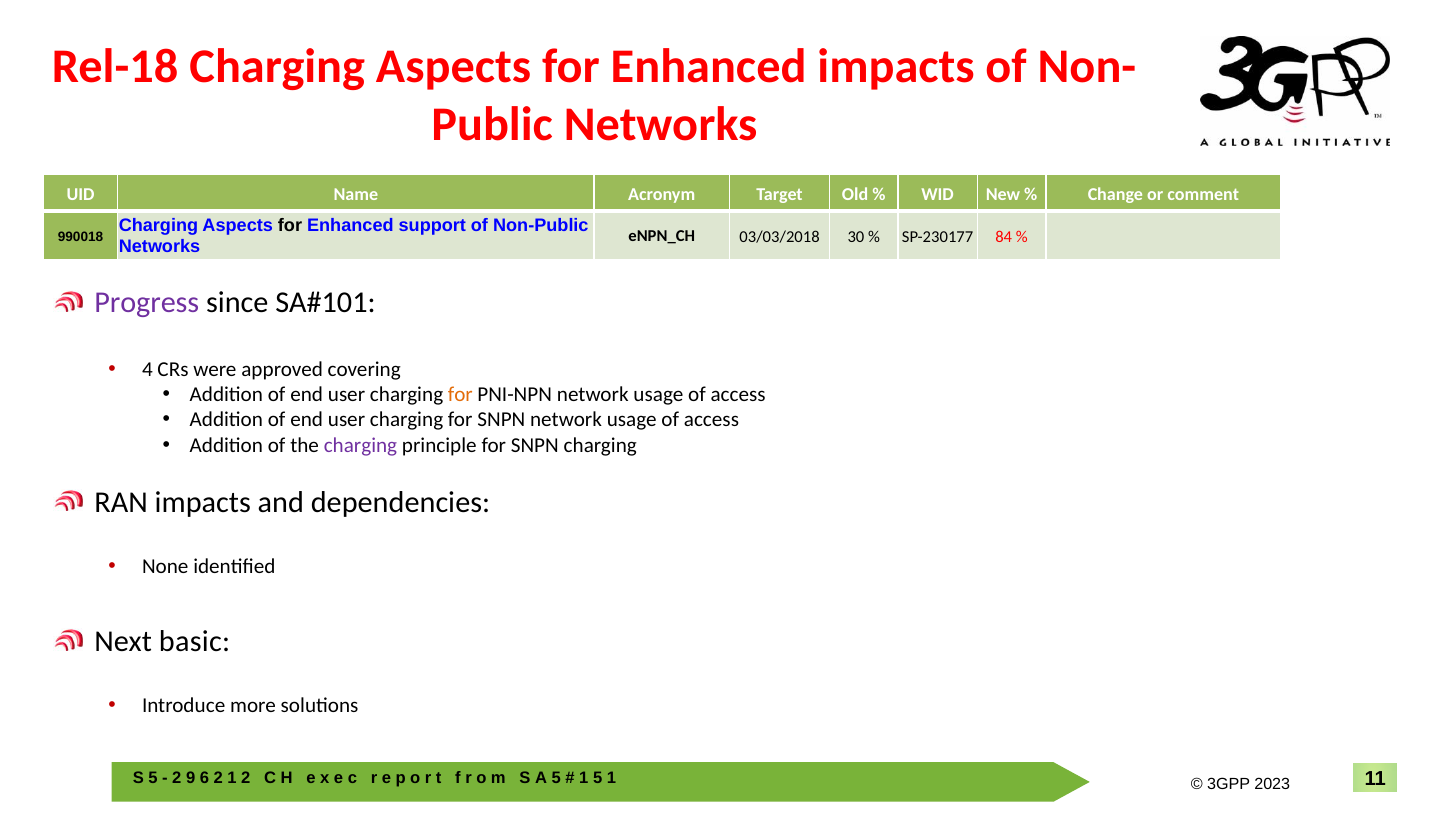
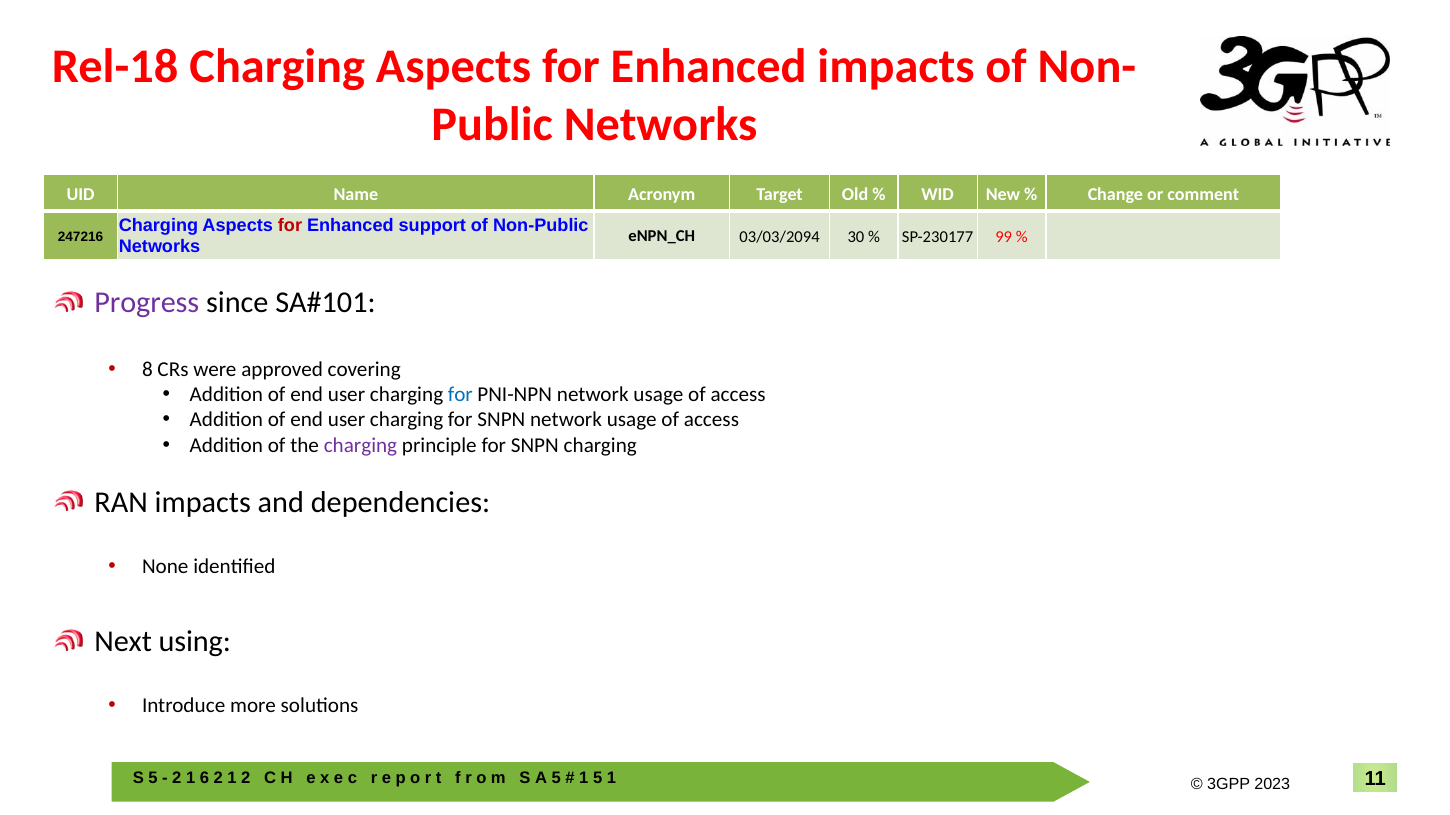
for colour: black -> red (290, 226)
03/03/2018: 03/03/2018 -> 03/03/2094 (780, 237)
84: 84 -> 99 (1004, 237)
990018: 990018 -> 247216 (81, 237)
4: 4 -> 8 (147, 369)
for colour: orange -> blue (460, 395)
basic: basic -> using (195, 642)
9: 9 -> 1 (191, 779)
